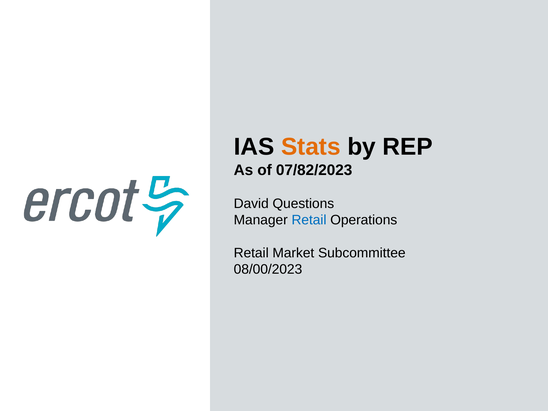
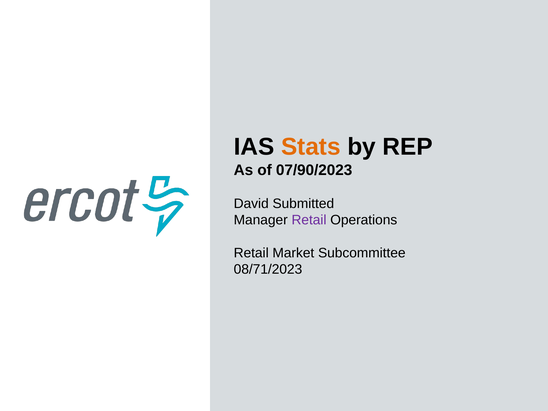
07/82/2023: 07/82/2023 -> 07/90/2023 (314, 170)
Questions: Questions -> Submitted (303, 204)
Retail colour: blue -> purple (309, 220)
08/00/2023: 08/00/2023 -> 08/71/2023 (268, 269)
